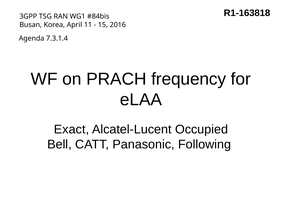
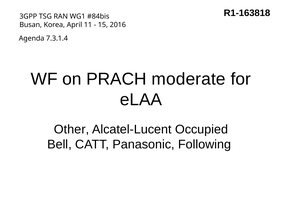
frequency: frequency -> moderate (189, 79)
Exact: Exact -> Other (72, 130)
